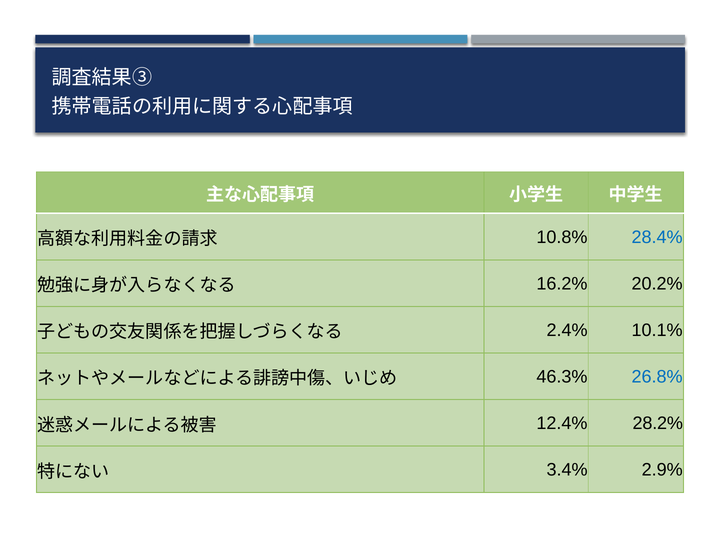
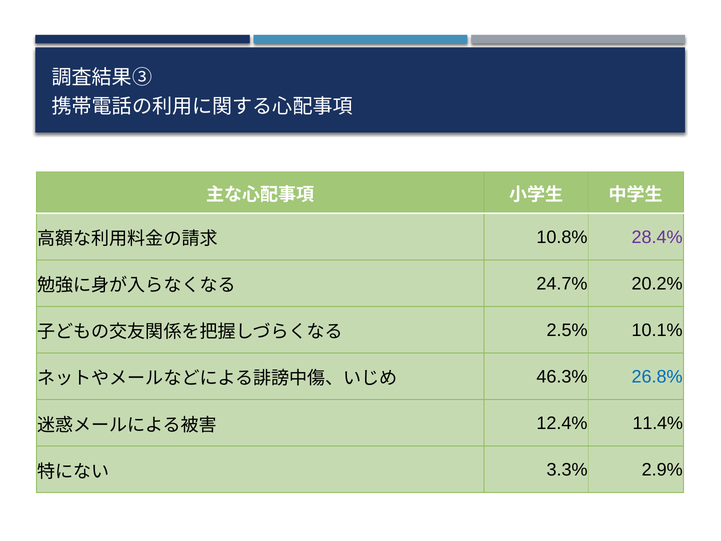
28.4% colour: blue -> purple (657, 237)
16.2%: 16.2% -> 24.7% (562, 284)
2.4%: 2.4% -> 2.5% (567, 330)
28.2%: 28.2% -> 11.4% (658, 423)
3.4%: 3.4% -> 3.3% (567, 470)
